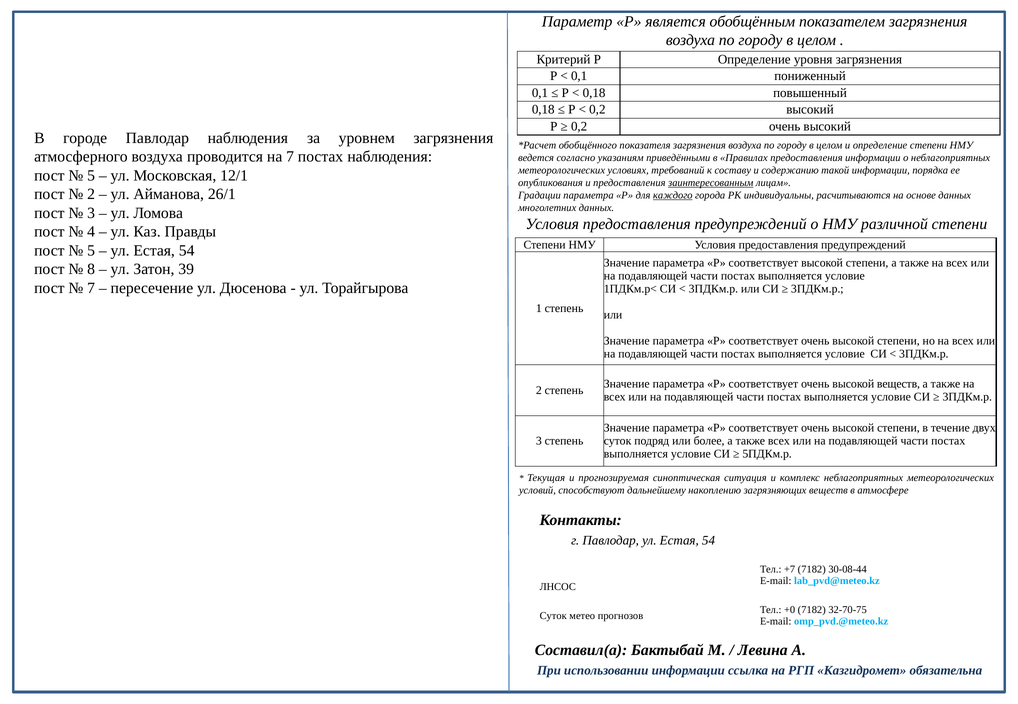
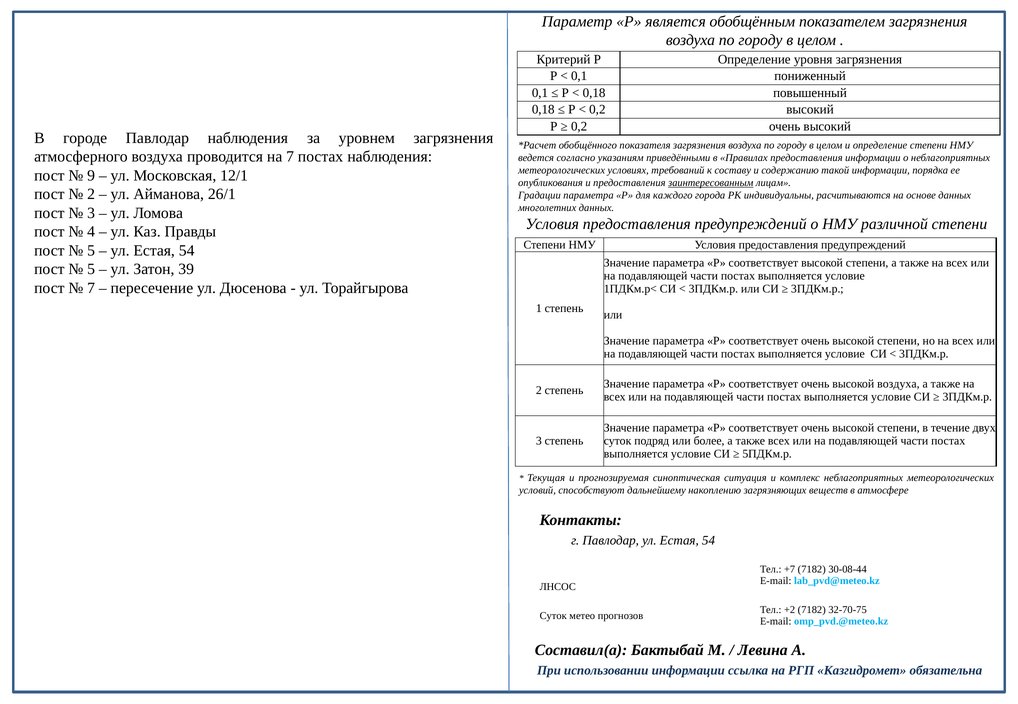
5: 5 -> 9 (91, 176)
каждого underline: present -> none (673, 195)
8: 8 -> 5 (91, 270)
высокой веществ: веществ -> воздуха (898, 384)
+0: +0 -> +2 (790, 611)
